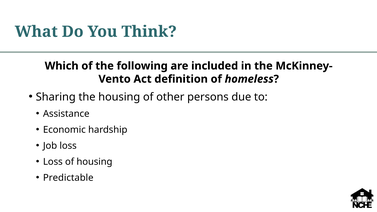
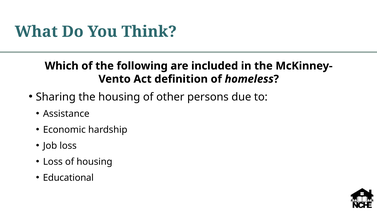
Predictable: Predictable -> Educational (68, 178)
